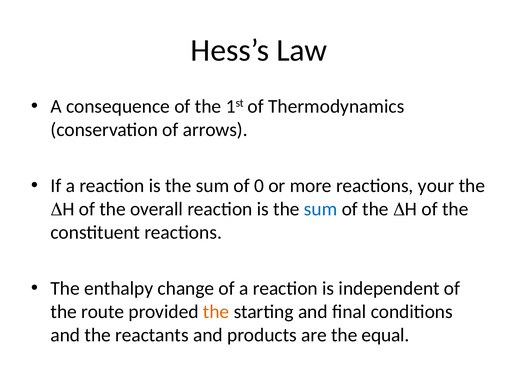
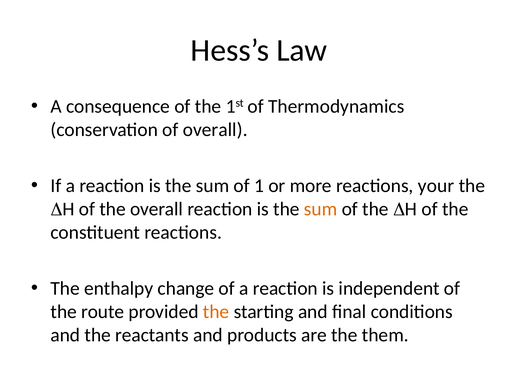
of arrows: arrows -> overall (215, 130)
0: 0 -> 1 (259, 185)
sum colour: blue -> orange (321, 209)
equal: equal -> them (385, 335)
